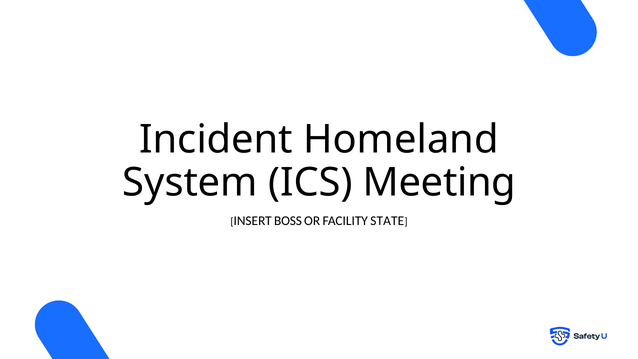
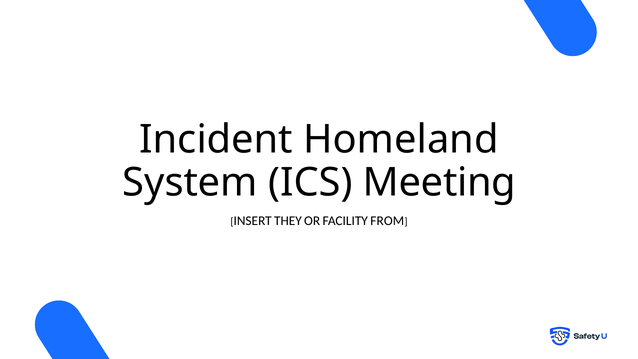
BOSS: BOSS -> THEY (288, 221)
STATE: STATE -> FROM (387, 221)
